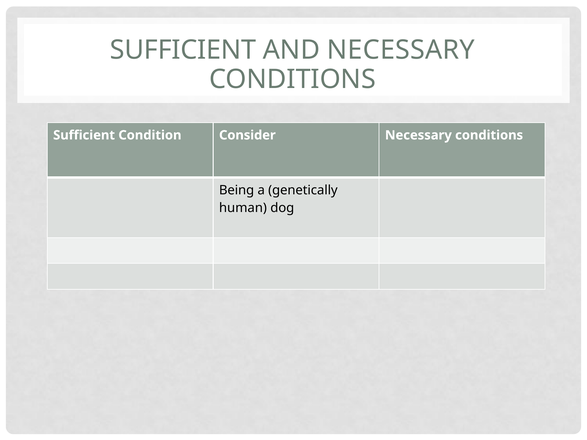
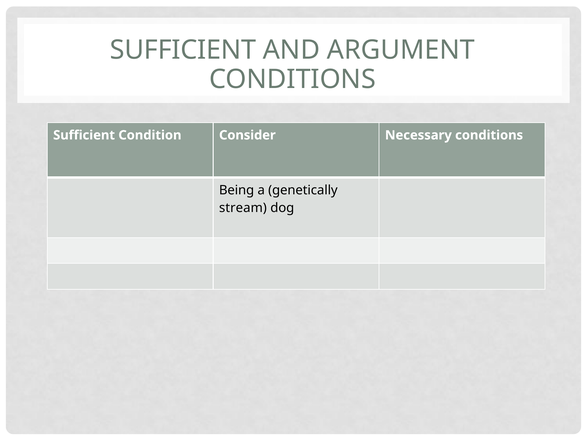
AND NECESSARY: NECESSARY -> ARGUMENT (401, 50)
human: human -> stream (243, 208)
